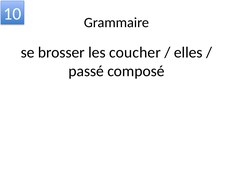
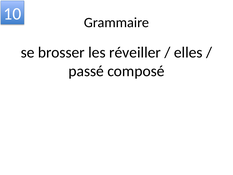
coucher: coucher -> réveiller (135, 52)
